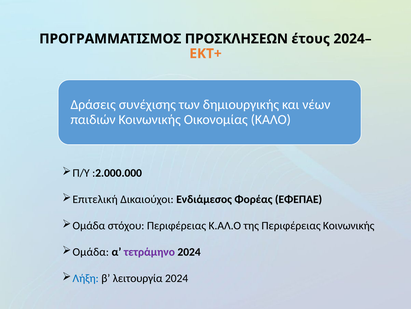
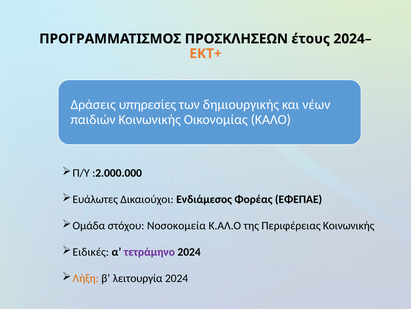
συνέχισης: συνέχισης -> υπηρεσίες (147, 105)
Επιτελική: Επιτελική -> Ευάλωτες (95, 199)
στόχου Περιφέρειας: Περιφέρειας -> Νοσοκομεία (176, 225)
Ομάδα: Ομάδα -> Ειδικές (91, 252)
Λήξη colour: blue -> orange (86, 278)
